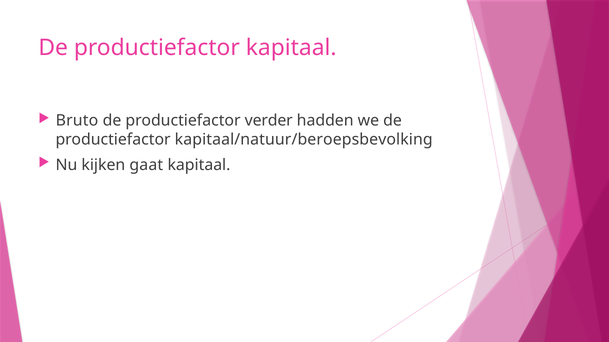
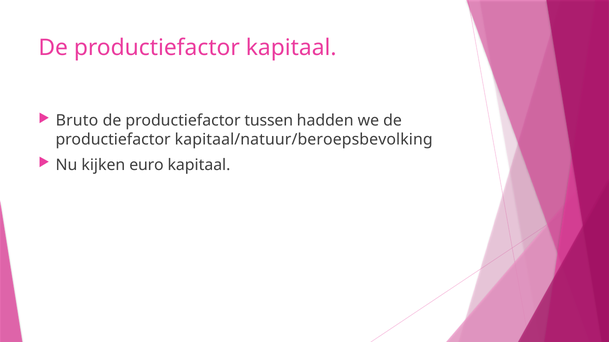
verder: verder -> tussen (269, 121)
gaat: gaat -> euro (146, 165)
